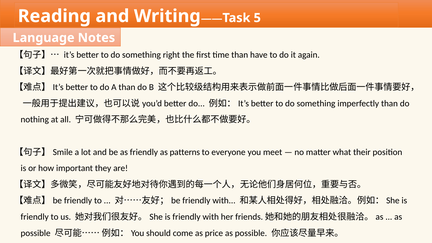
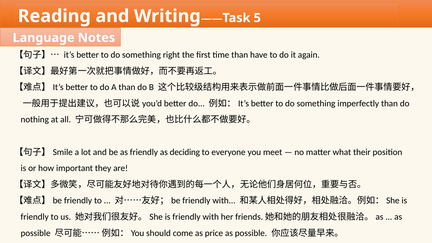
patterns: patterns -> deciding (185, 152)
